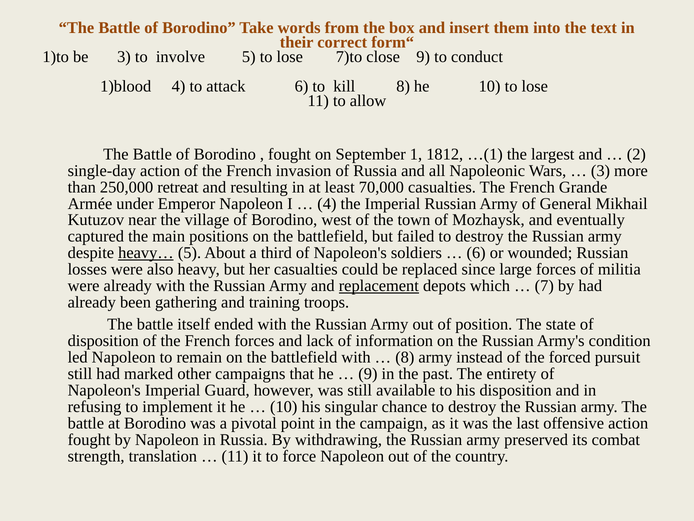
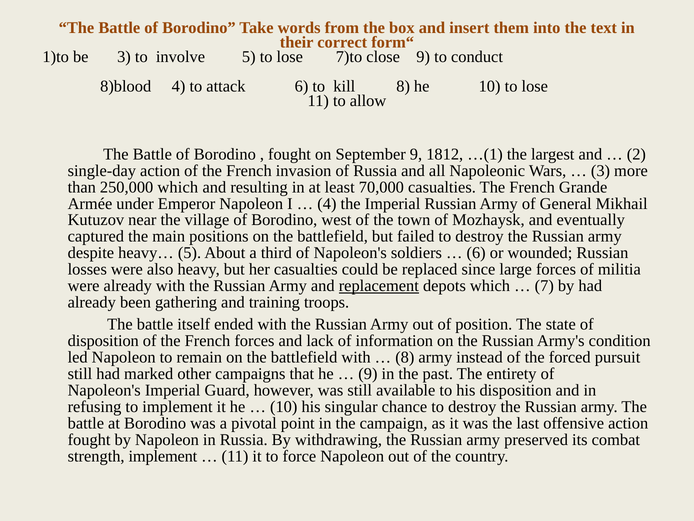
1)blood: 1)blood -> 8)blood (126, 86)
September 1: 1 -> 9 (416, 154)
250,000 retreat: retreat -> which (178, 187)
heavy… underline: present -> none (146, 253)
strength translation: translation -> implement (163, 456)
